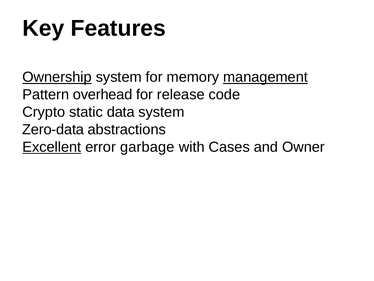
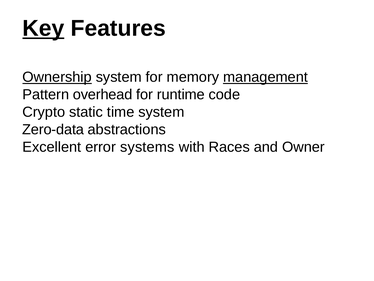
Key underline: none -> present (43, 28)
release: release -> runtime (181, 95)
data: data -> time (121, 112)
Excellent underline: present -> none (52, 147)
garbage: garbage -> systems (147, 147)
Cases: Cases -> Races (229, 147)
